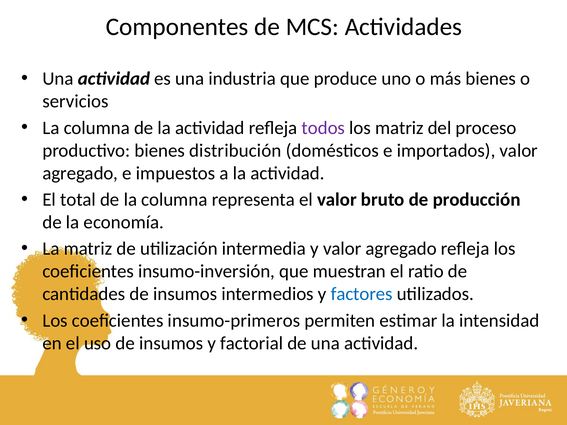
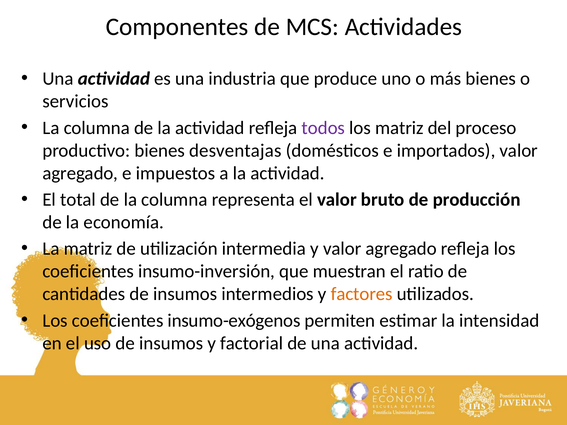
distribución: distribución -> desventajas (235, 151)
factores colour: blue -> orange (362, 294)
insumo-primeros: insumo-primeros -> insumo-exógenos (234, 321)
